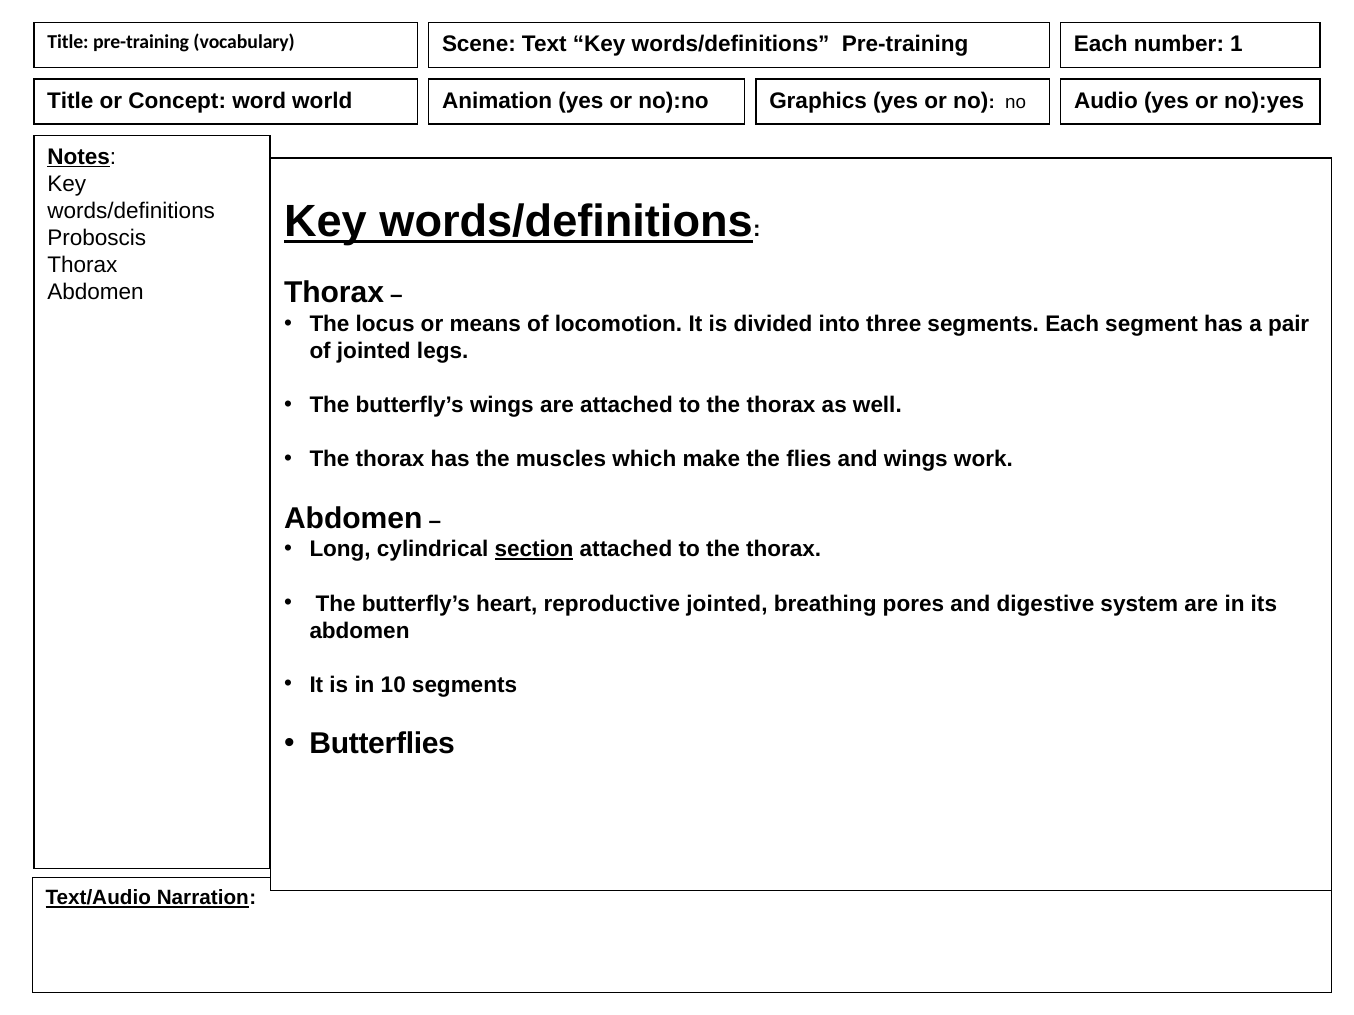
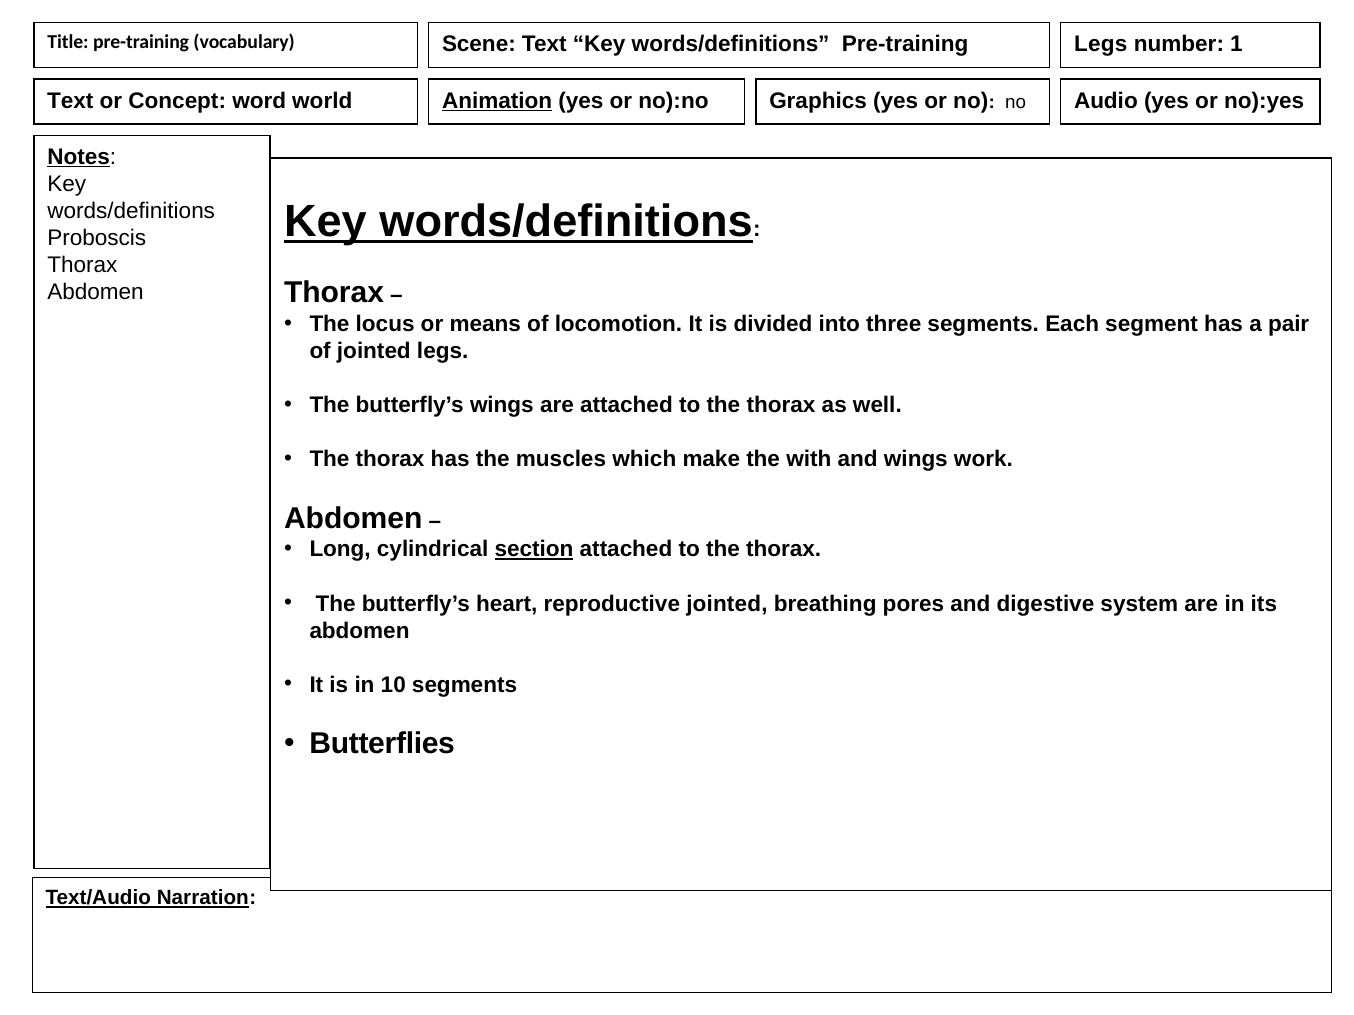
Each: Each -> Legs (1101, 44)
Title: Title -> Text (70, 101)
Animation underline: none -> present (497, 101)
flies: flies -> with (809, 459)
